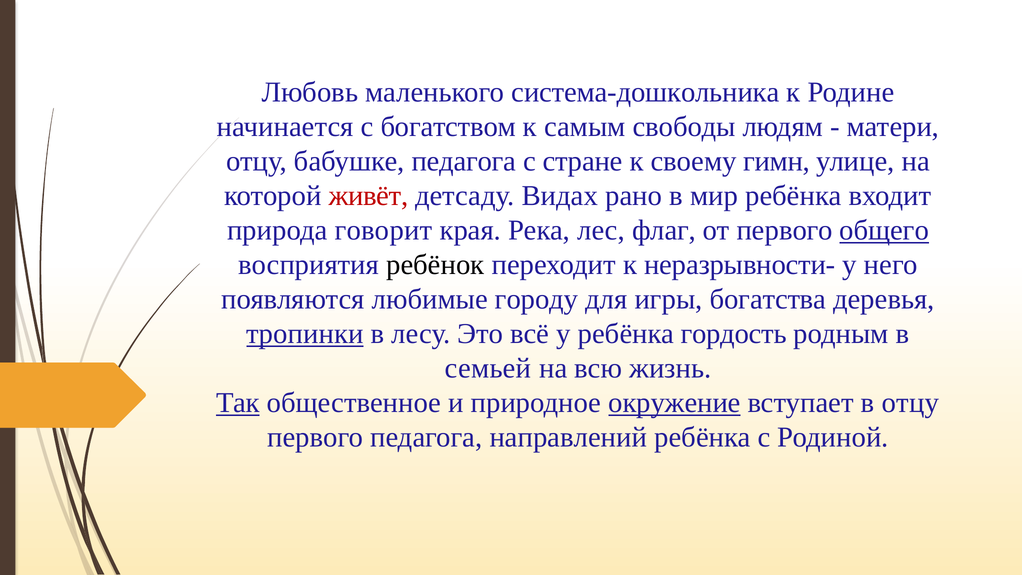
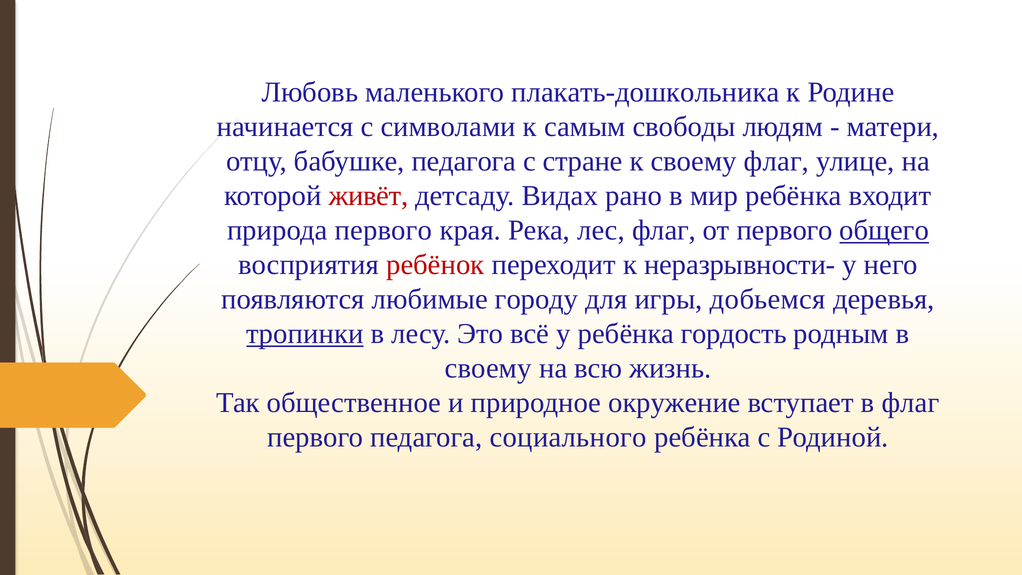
система-дошкольника: система-дошкольника -> плакать-дошкольника (645, 92)
богатством: богатством -> символами (448, 127)
своему гимн: гимн -> флаг (777, 161)
природа говорит: говорит -> первого (383, 230)
ребёнок colour: black -> red (435, 265)
богатства: богатства -> добьемся (768, 299)
семьей: семьей -> своему (488, 368)
Так underline: present -> none (238, 403)
окружение underline: present -> none (674, 403)
в отцу: отцу -> флаг (911, 403)
направлений: направлений -> социального (568, 437)
